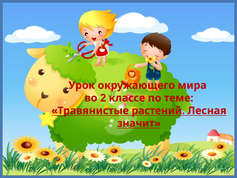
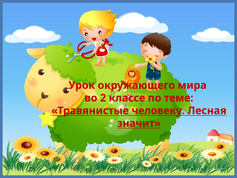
растений: растений -> человеку (158, 111)
